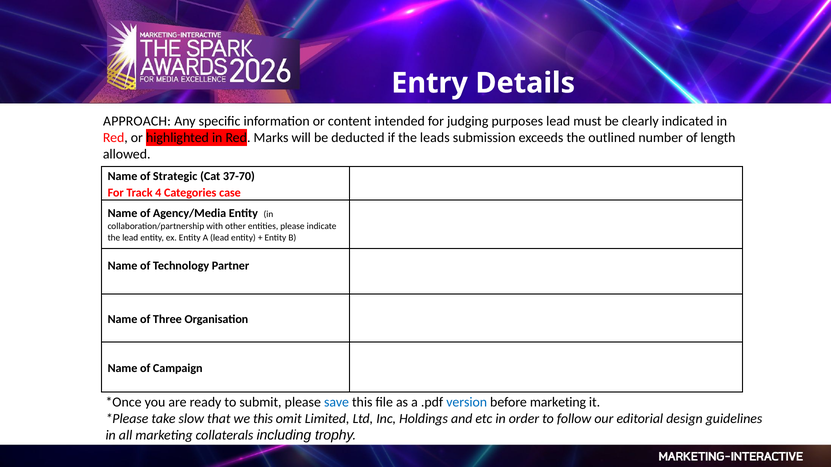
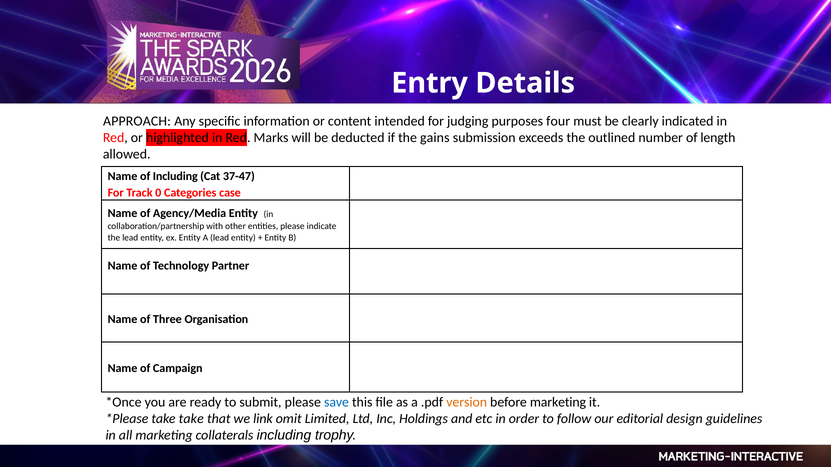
purposes lead: lead -> four (558, 121)
leads: leads -> gains (435, 138)
of Strategic: Strategic -> Including (175, 176)
37-70: 37-70 -> 37-47 (239, 176)
4: 4 -> 0 (158, 193)
version colour: blue -> orange (467, 402)
take slow: slow -> take (191, 419)
we this: this -> link (263, 419)
